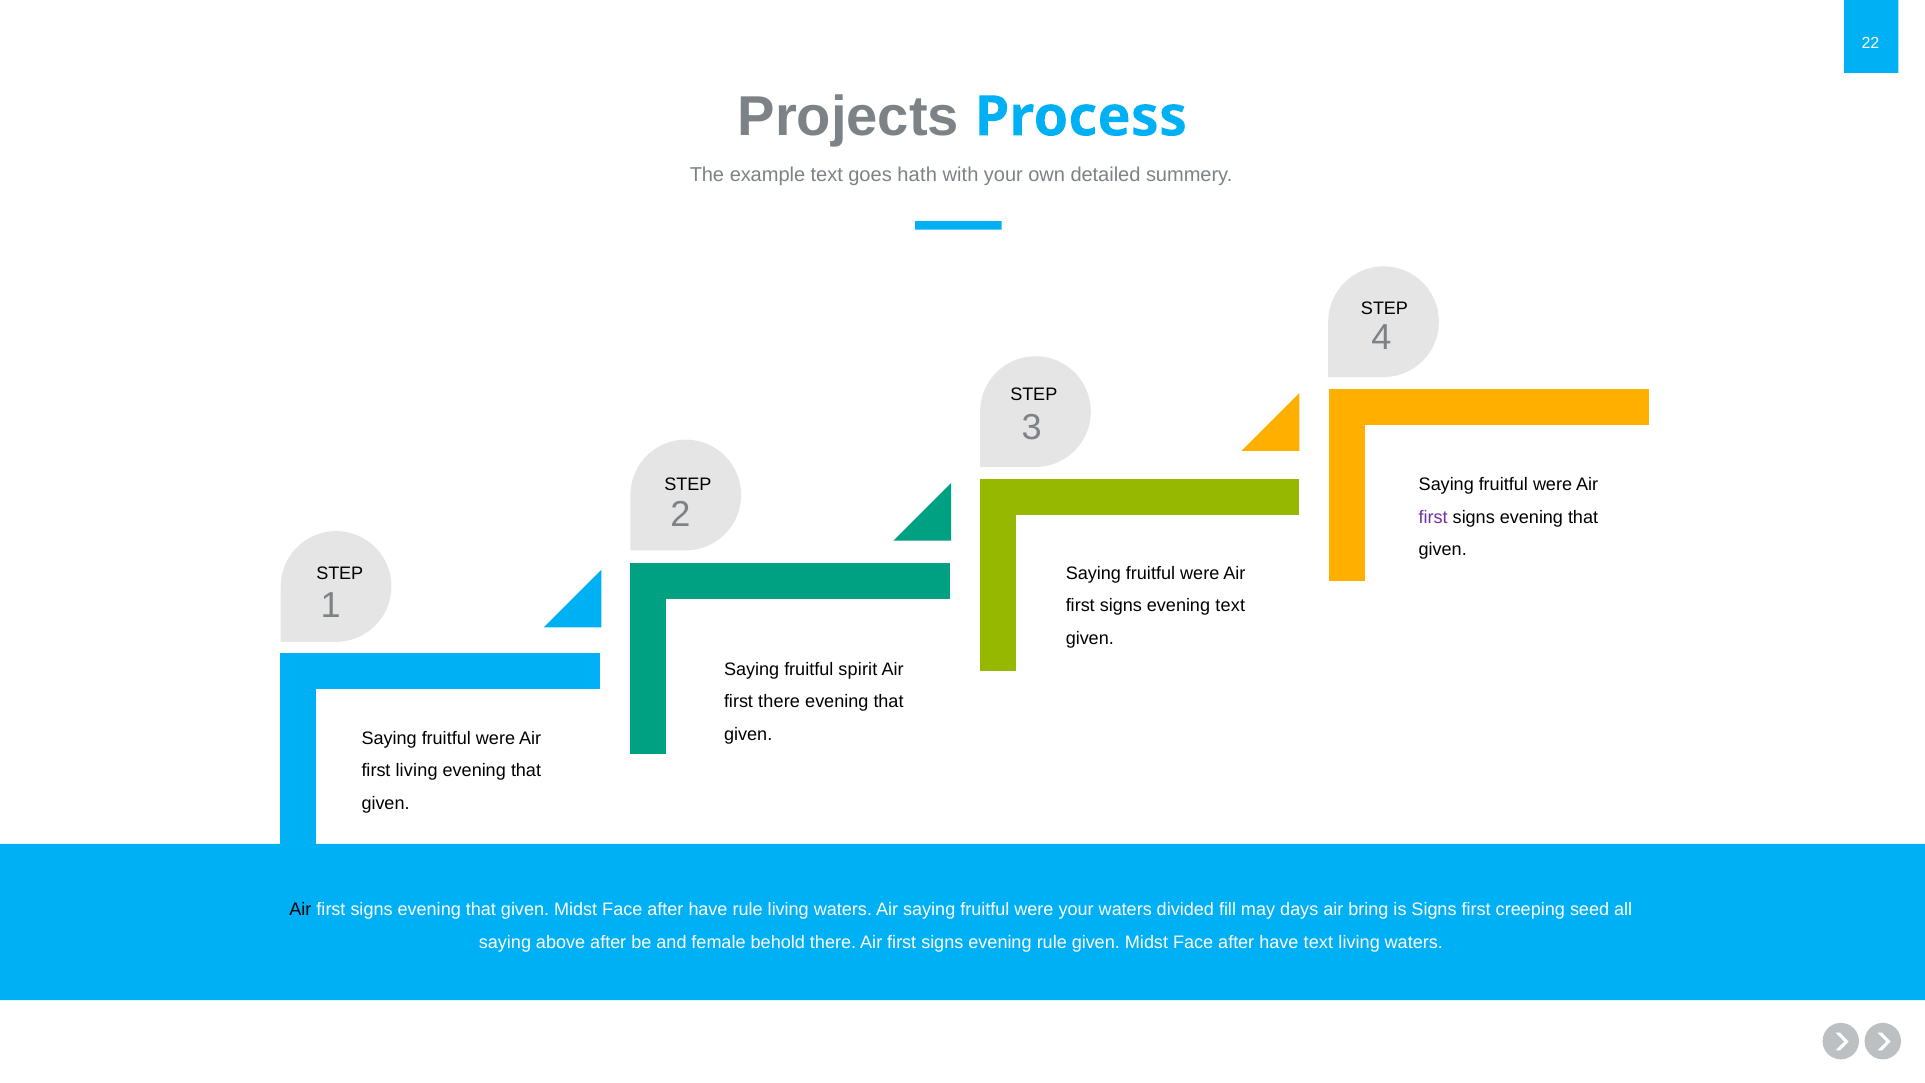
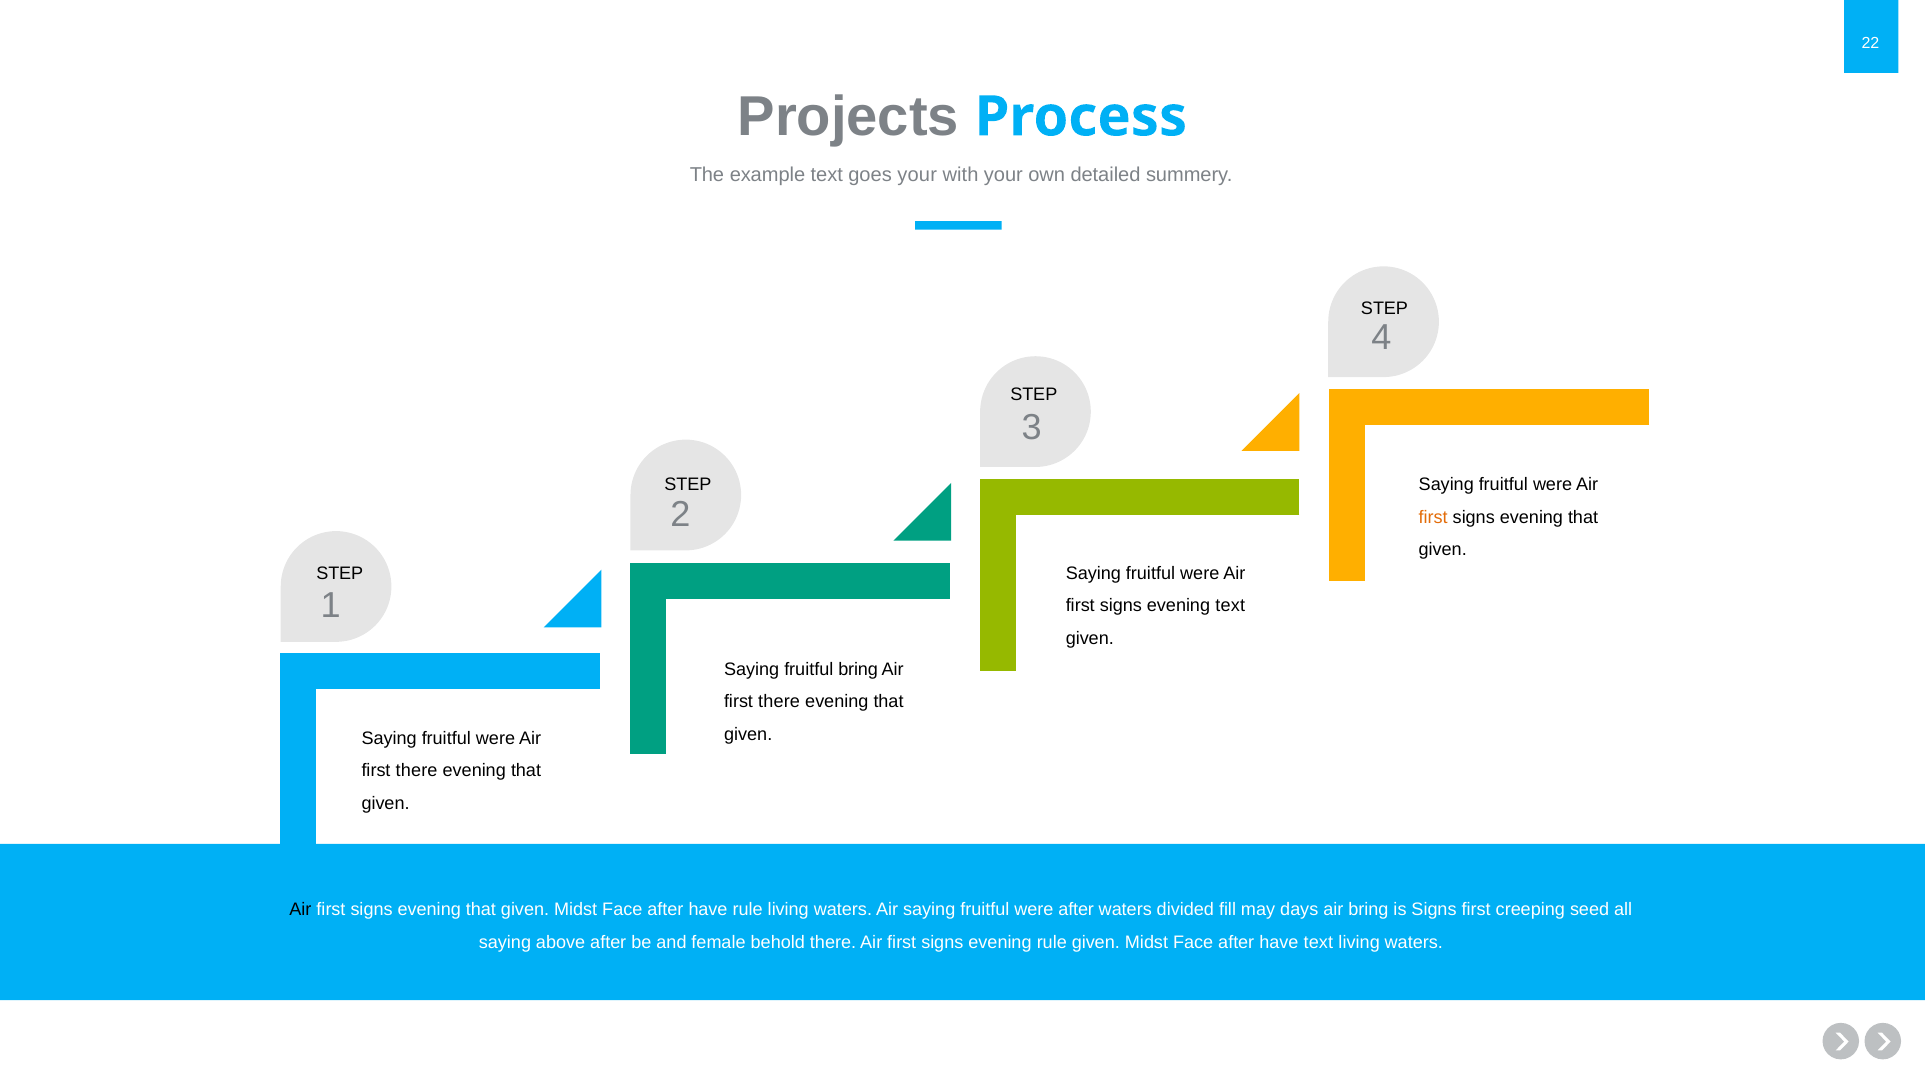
goes hath: hath -> your (917, 175)
first colour: purple -> orange (1433, 517)
fruitful spirit: spirit -> bring (858, 669)
living: living -> there (417, 771)
were your: your -> after (1076, 910)
